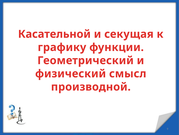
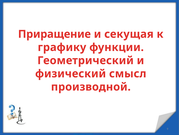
Касательной: Касательной -> Приращение (54, 34)
